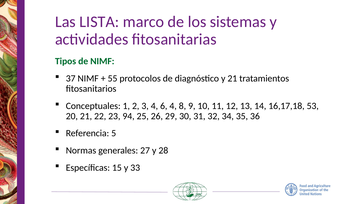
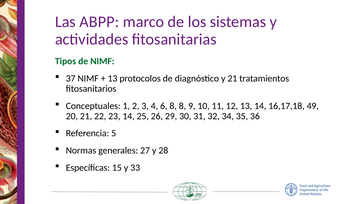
LISTA: LISTA -> ABPP (99, 22)
55: 55 -> 13 (113, 78)
6 4: 4 -> 8 (173, 106)
53: 53 -> 49 (313, 106)
23 94: 94 -> 14 (129, 116)
